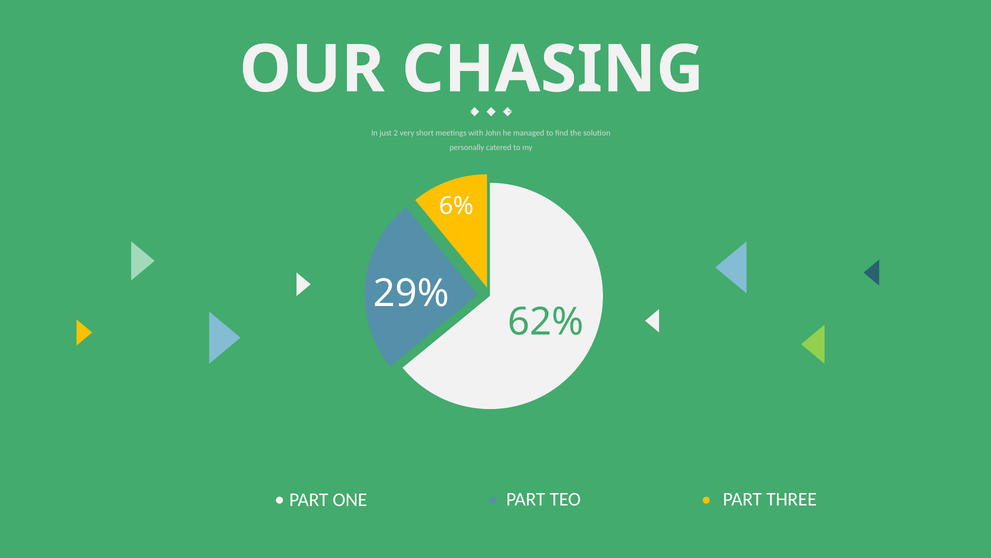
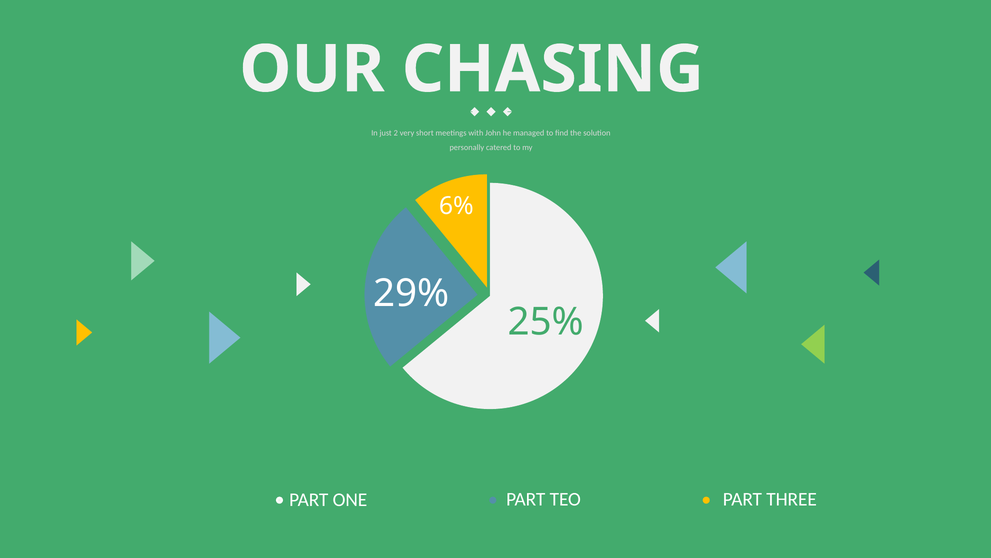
62%: 62% -> 25% (546, 322)
